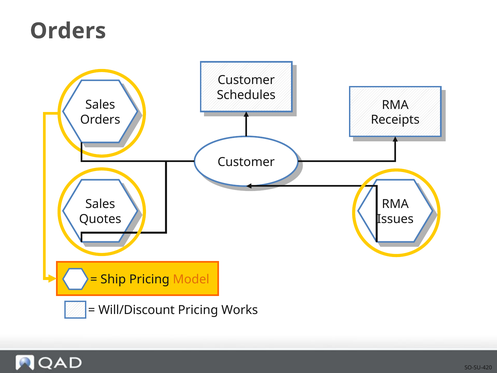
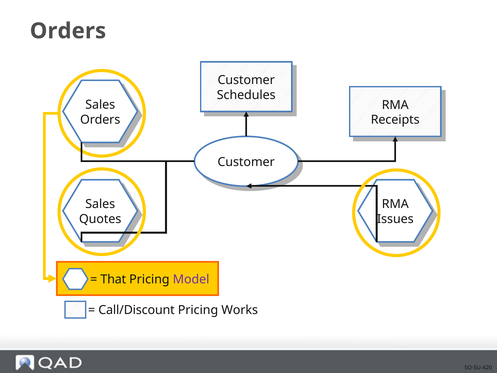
Ship: Ship -> That (113, 279)
Model colour: orange -> purple (191, 279)
Will/Discount: Will/Discount -> Call/Discount (137, 310)
